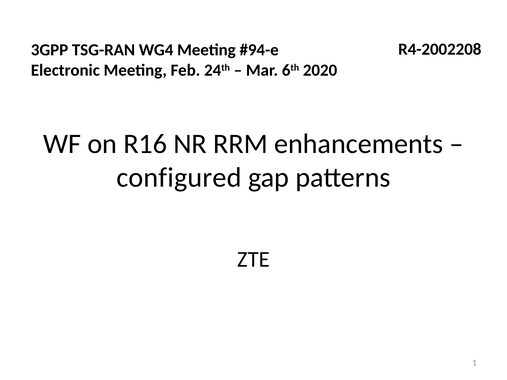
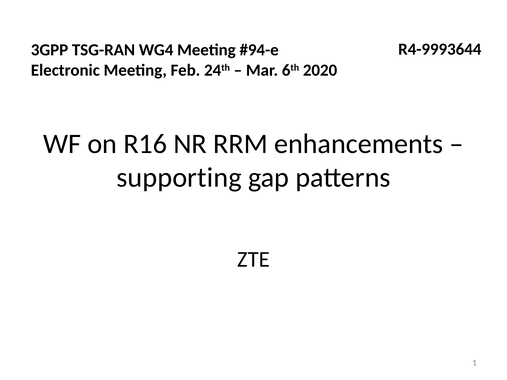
R4-2002208: R4-2002208 -> R4-9993644 (440, 49)
configured: configured -> supporting (179, 178)
